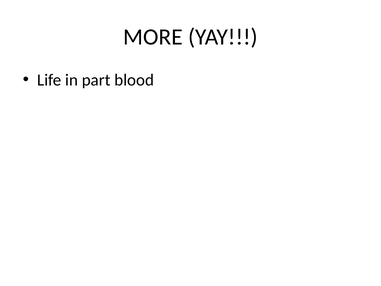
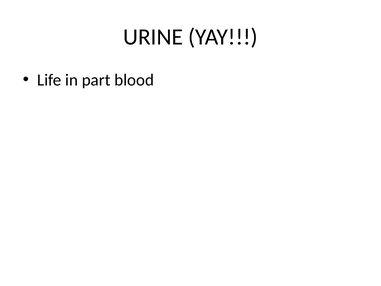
MORE: MORE -> URINE (153, 37)
